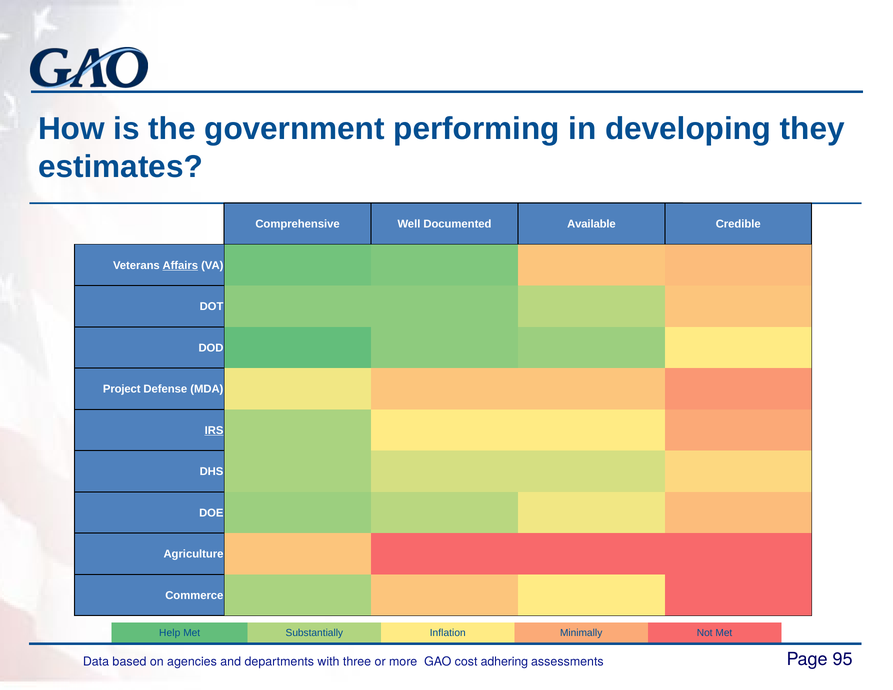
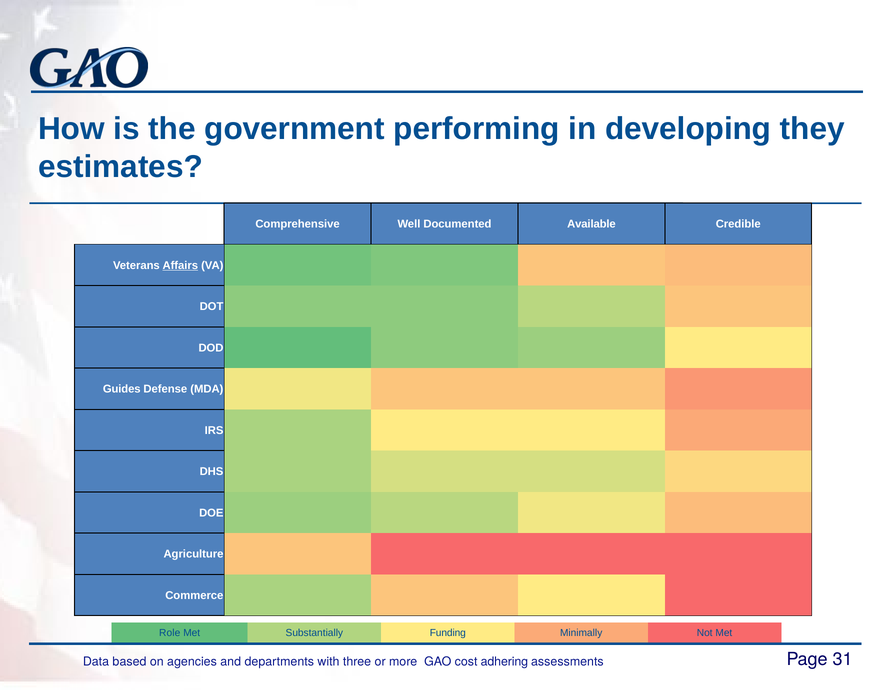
Project: Project -> Guides (122, 389)
IRS underline: present -> none (214, 430)
Help: Help -> Role (170, 633)
Inflation: Inflation -> Funding (448, 633)
95: 95 -> 31 (843, 660)
